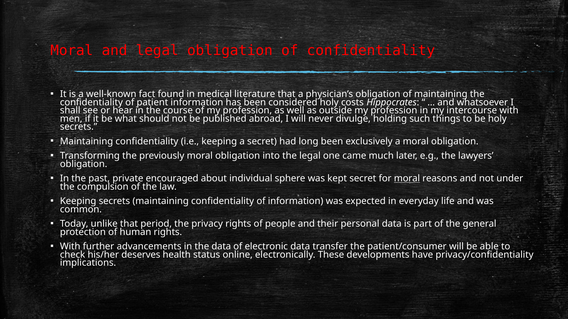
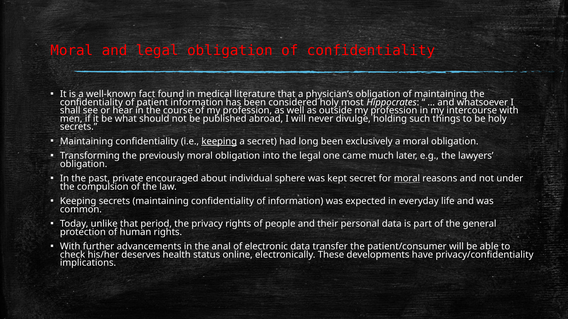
costs: costs -> most (352, 102)
keeping underline: none -> present (219, 142)
the data: data -> anal (221, 247)
